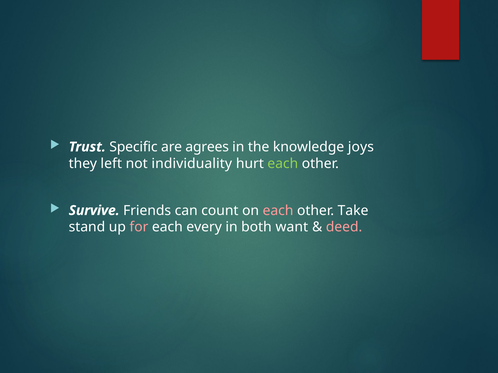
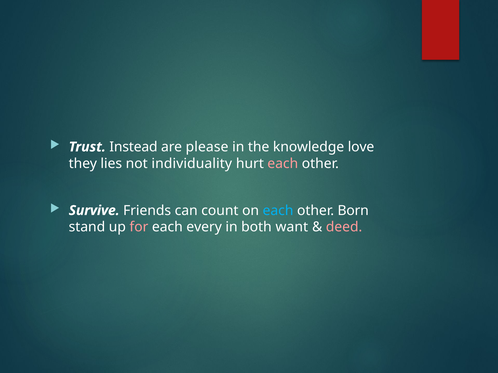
Specific: Specific -> Instead (133, 147)
agrees: agrees -> please (207, 147)
joys: joys -> love (361, 147)
left: left -> lies (111, 164)
each colour: light green -> pink (283, 164)
each colour: pink -> light blue (278, 211)
Take: Take -> Born (353, 211)
